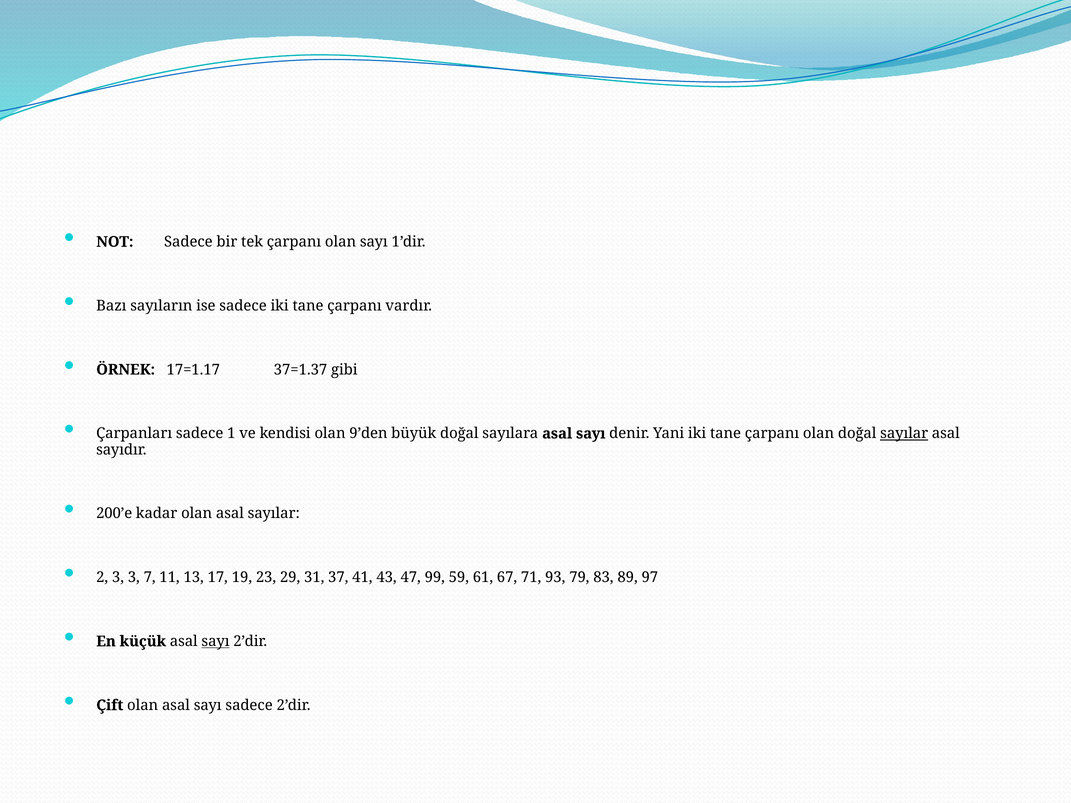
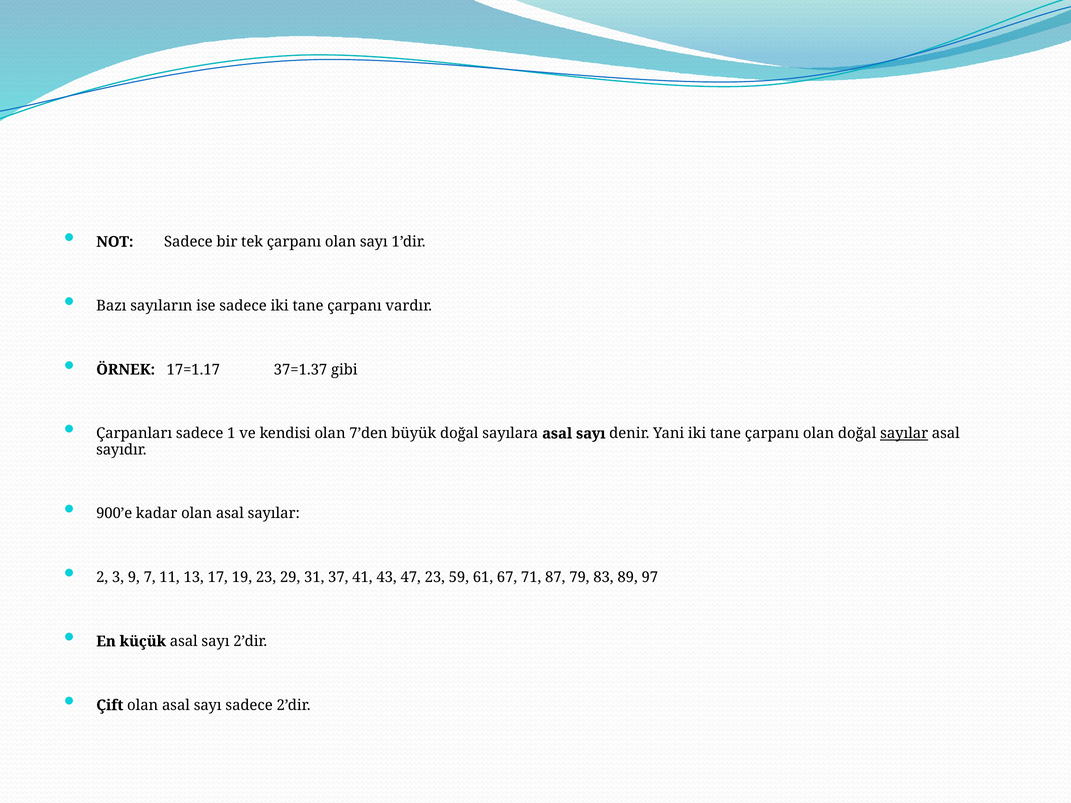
9’den: 9’den -> 7’den (368, 434)
200’e: 200’e -> 900’e (114, 514)
3 3: 3 -> 9 (134, 578)
47 99: 99 -> 23 (435, 578)
93: 93 -> 87 (555, 578)
sayı underline: present -> none (216, 642)
